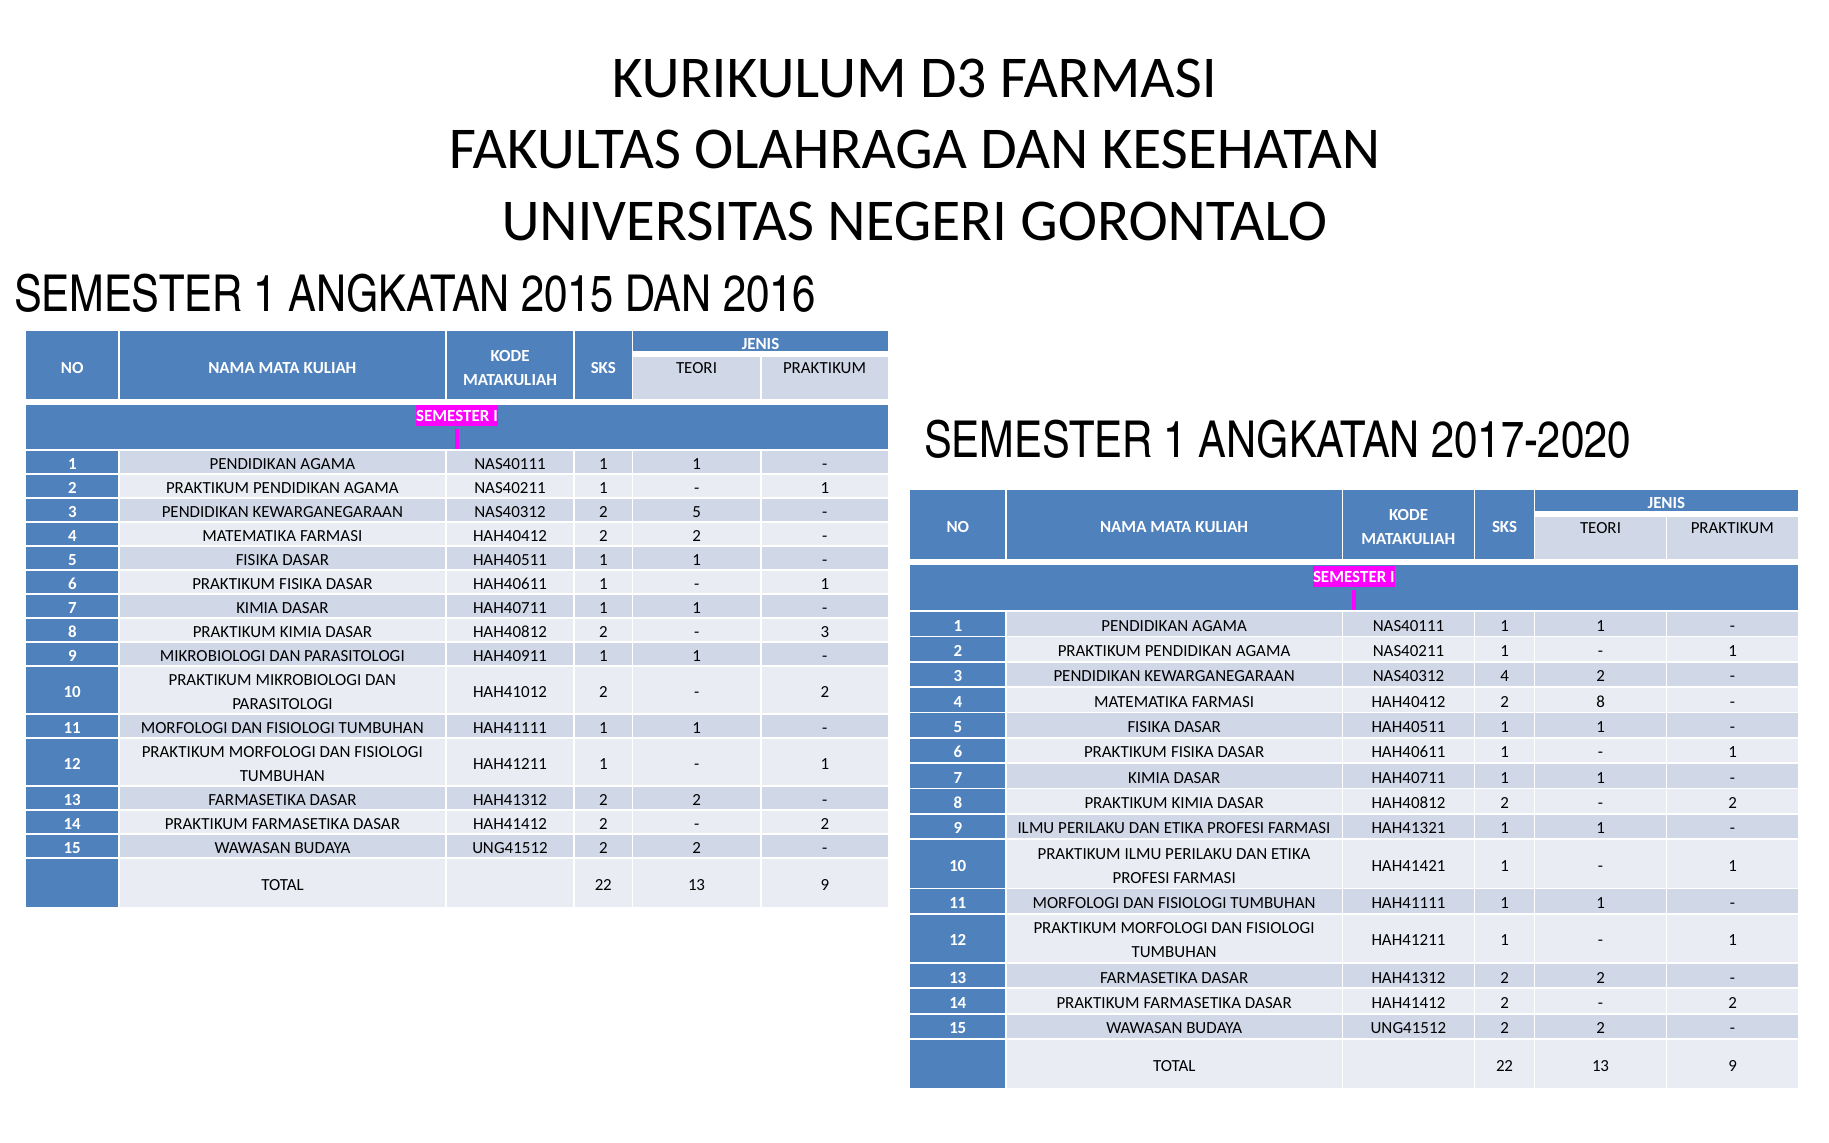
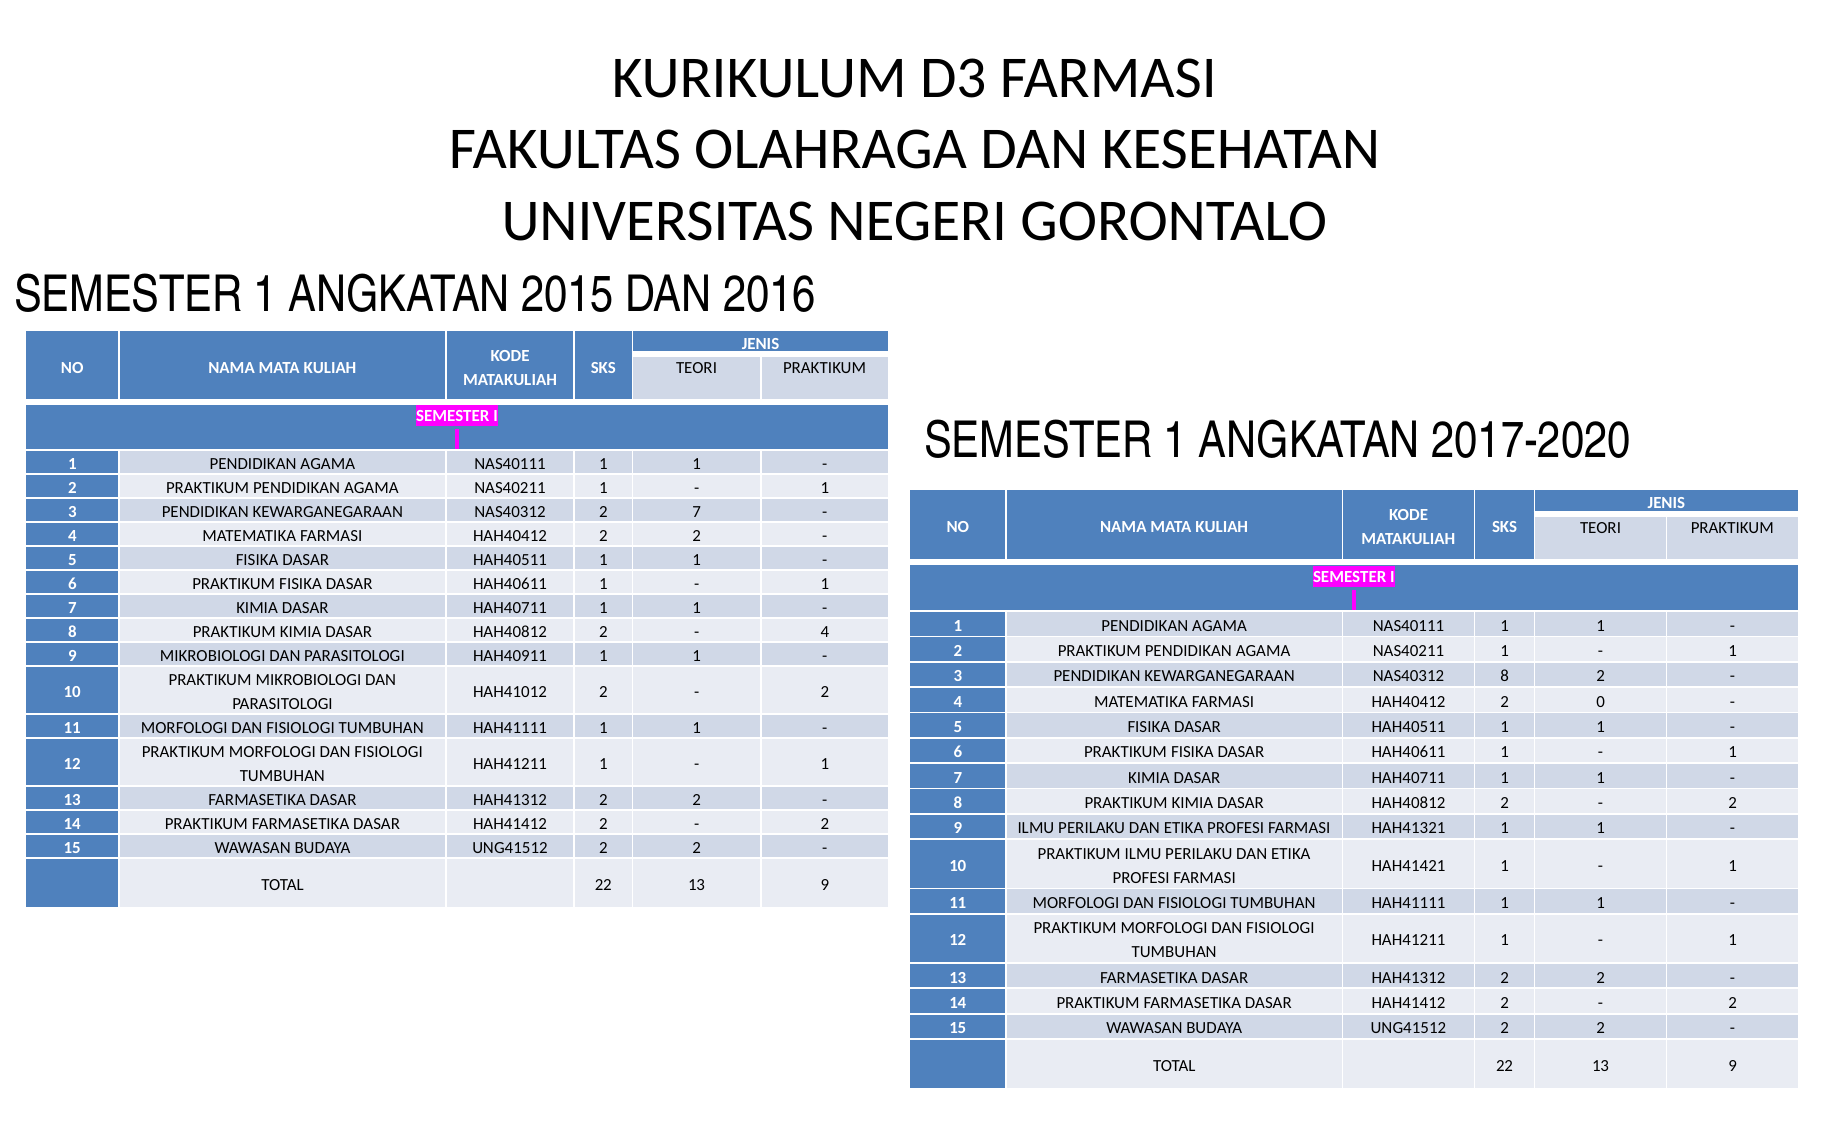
2 5: 5 -> 7 (697, 512)
3: 3 -> 4 (825, 632)
NAS40312 4: 4 -> 8 (1505, 676)
2 8: 8 -> 0 (1601, 702)
